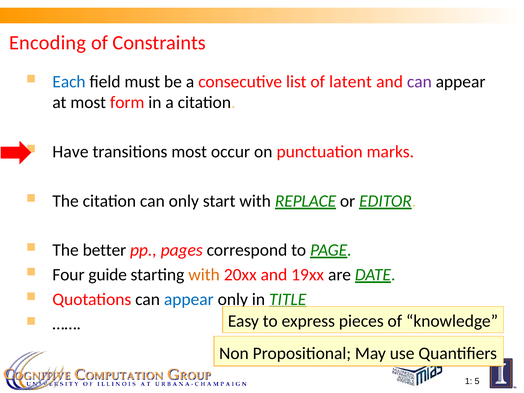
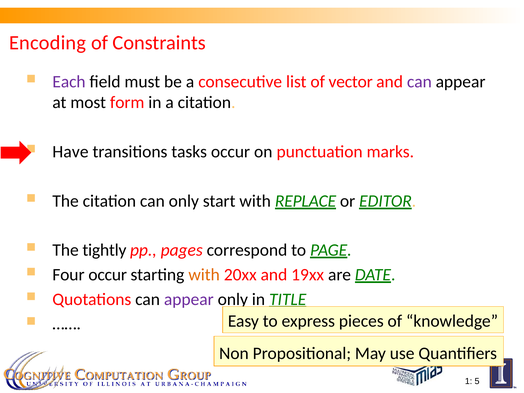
Each colour: blue -> purple (69, 82)
latent: latent -> vector (351, 82)
transitions most: most -> tasks (189, 152)
better: better -> tightly (104, 250)
Four guide: guide -> occur (108, 275)
appear colour: blue -> purple (189, 299)
